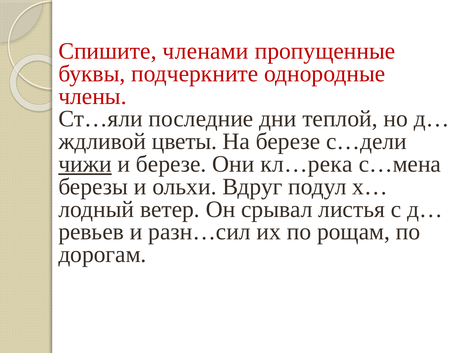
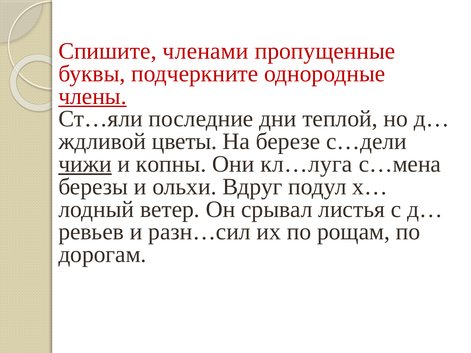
члены underline: none -> present (92, 96)
и березе: березе -> копны (171, 164)
кл…река: кл…река -> кл…луга (306, 164)
